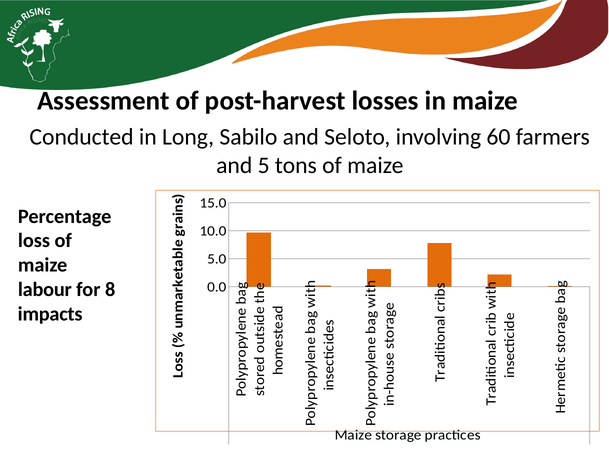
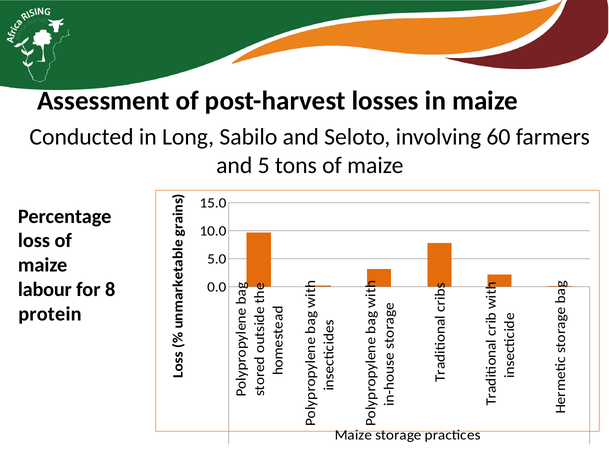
impacts: impacts -> protein (50, 314)
